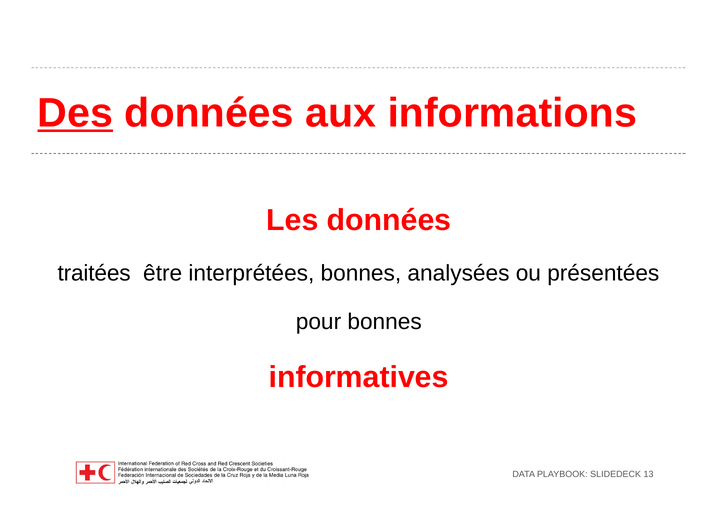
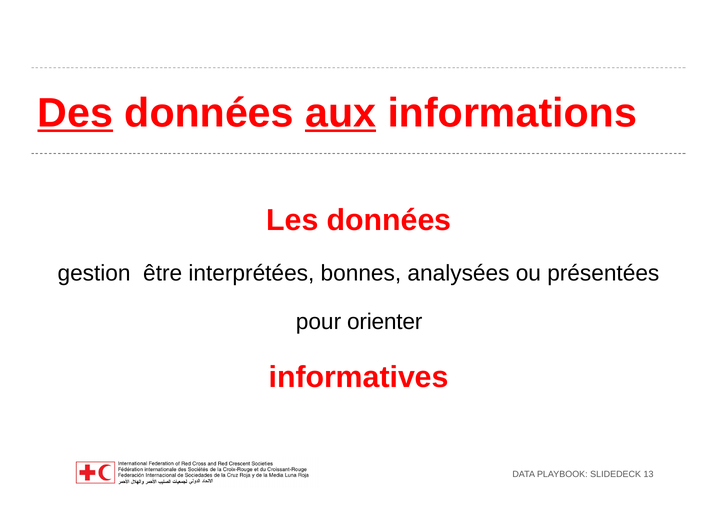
aux underline: none -> present (341, 113)
traitées: traitées -> gestion (94, 273)
pour bonnes: bonnes -> orienter (385, 322)
